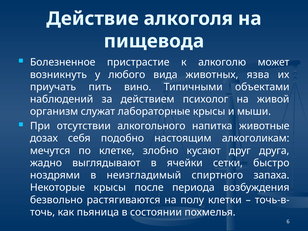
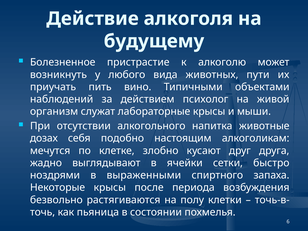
пищевода: пищевода -> будущему (154, 41)
язва: язва -> пути (258, 75)
неизгладимый: неизгладимый -> выраженными (144, 175)
